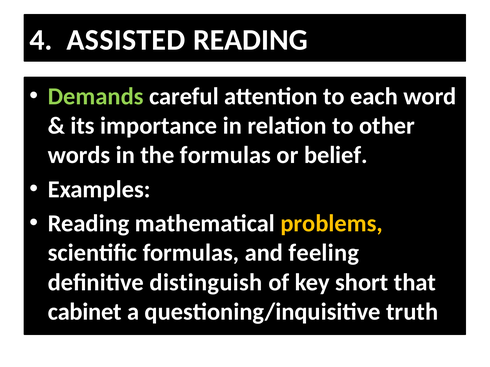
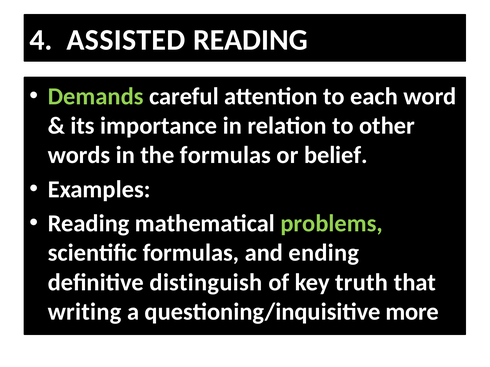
problems colour: yellow -> light green (332, 224)
feeling: feeling -> ending (324, 253)
short: short -> truth (362, 283)
cabinet: cabinet -> writing (85, 312)
truth: truth -> more (412, 312)
